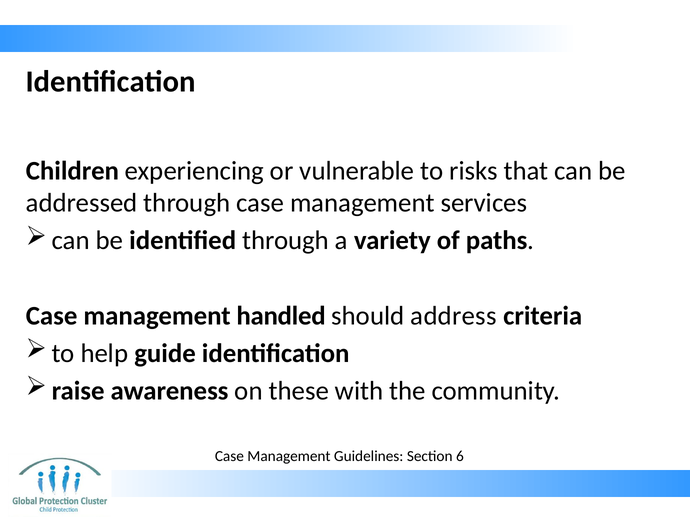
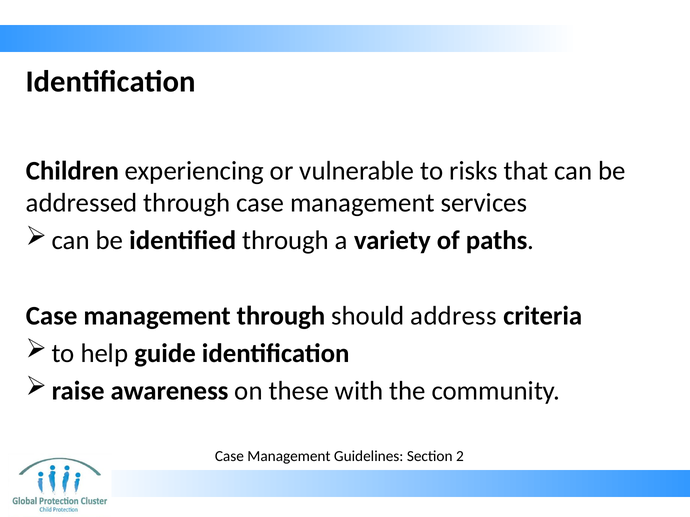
management handled: handled -> through (281, 316)
6: 6 -> 2 (460, 456)
